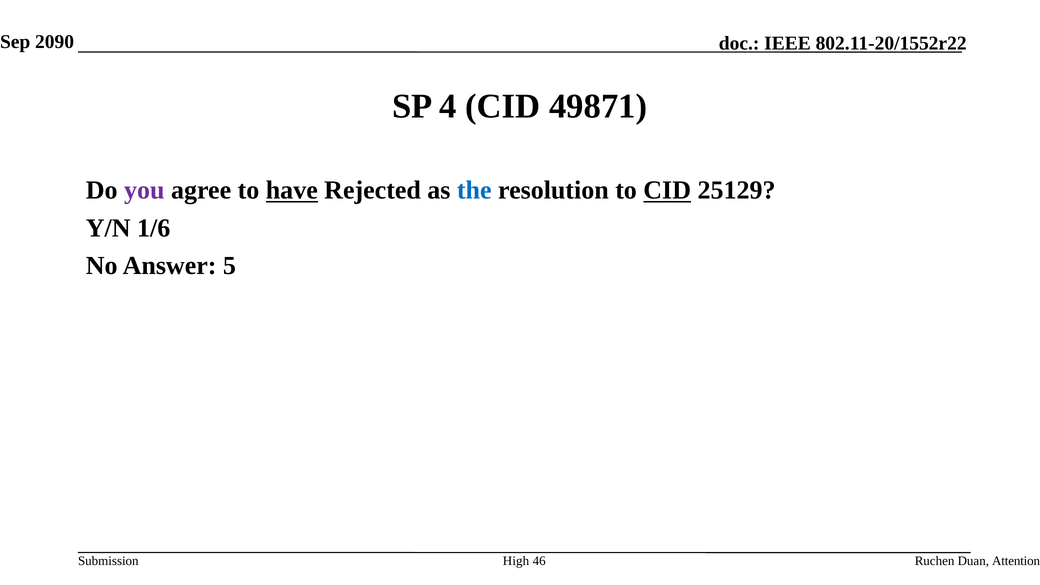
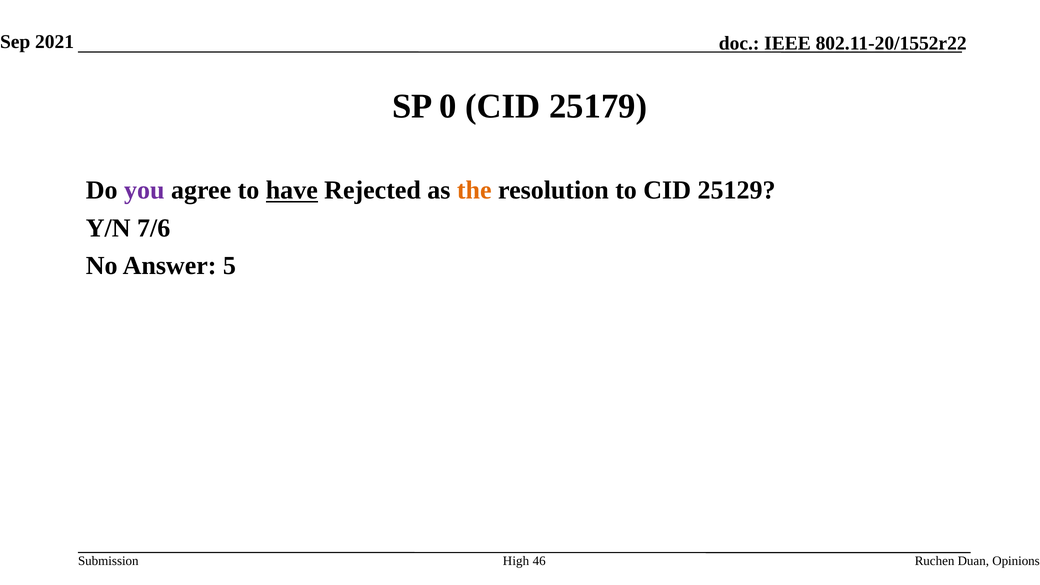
2090: 2090 -> 2021 (55, 42)
4: 4 -> 0 (448, 106)
49871: 49871 -> 25179 (598, 106)
the colour: blue -> orange (474, 190)
CID underline: present -> none (667, 190)
1/6: 1/6 -> 7/6 (154, 228)
Attention: Attention -> Opinions (1016, 561)
